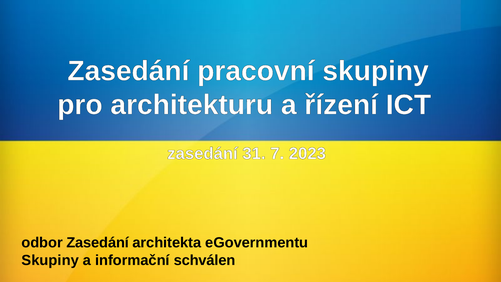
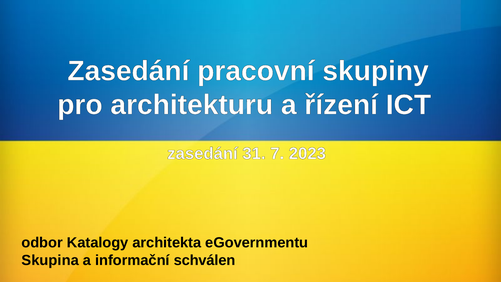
odbor Zasedání: Zasedání -> Katalogy (98, 243)
Skupiny: Skupiny -> Skupina (50, 260)
